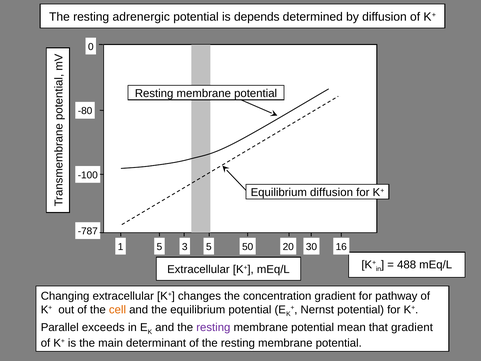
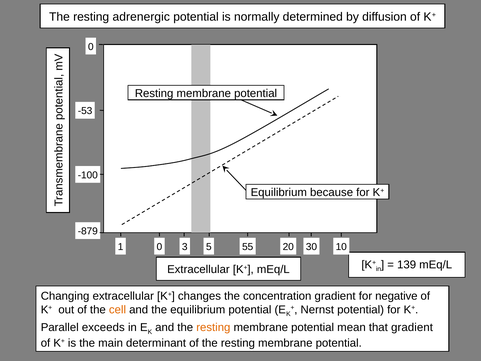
depends: depends -> normally (257, 17)
-80: -80 -> -53 (85, 111)
Equilibrium diffusion: diffusion -> because (332, 192)
-787: -787 -> -879 (88, 231)
1 5: 5 -> 0 (159, 247)
50: 50 -> 55 (248, 247)
16: 16 -> 10 (341, 247)
488: 488 -> 139 (407, 264)
pathway: pathway -> negative (396, 296)
resting colour: purple -> orange (213, 327)
